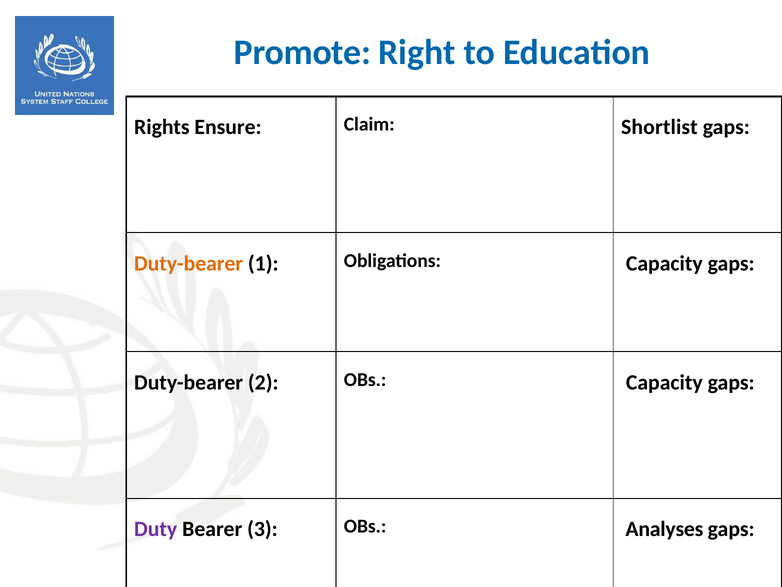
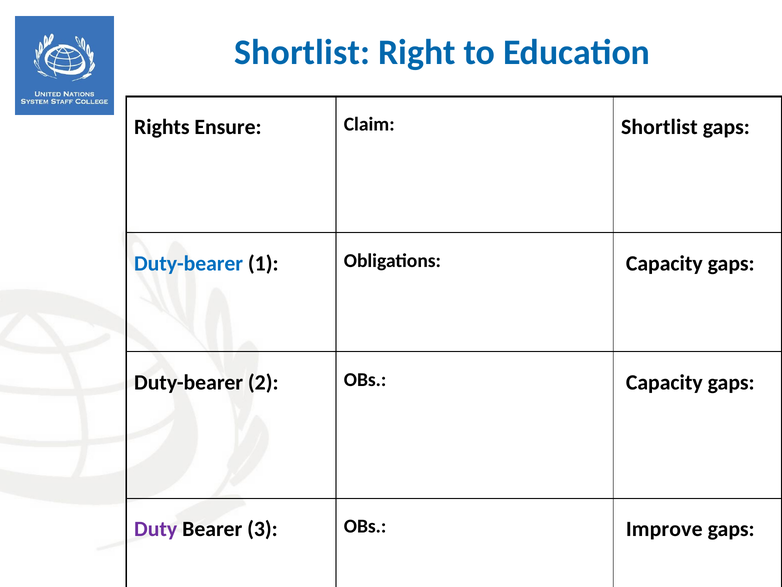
Promote: Promote -> Shortlist (302, 52)
Duty-bearer colour: orange -> blue (189, 263)
Analyses: Analyses -> Improve (664, 529)
